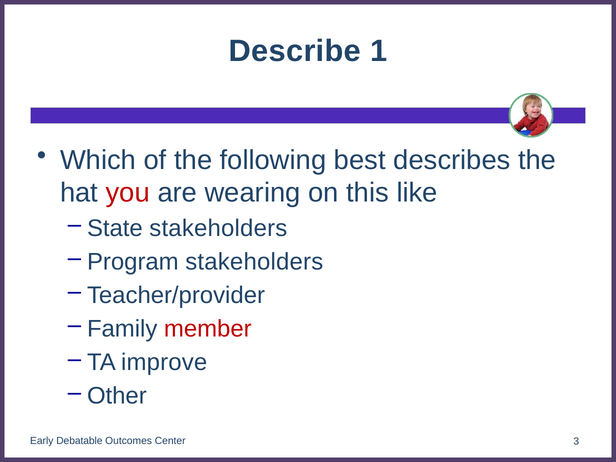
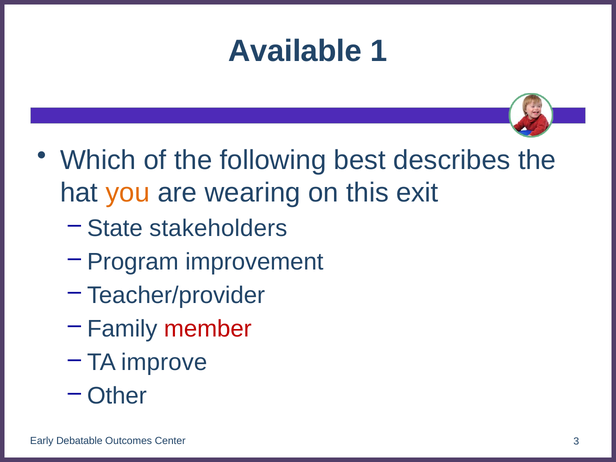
Describe: Describe -> Available (295, 51)
you colour: red -> orange (128, 193)
like: like -> exit (417, 193)
Program stakeholders: stakeholders -> improvement (254, 262)
